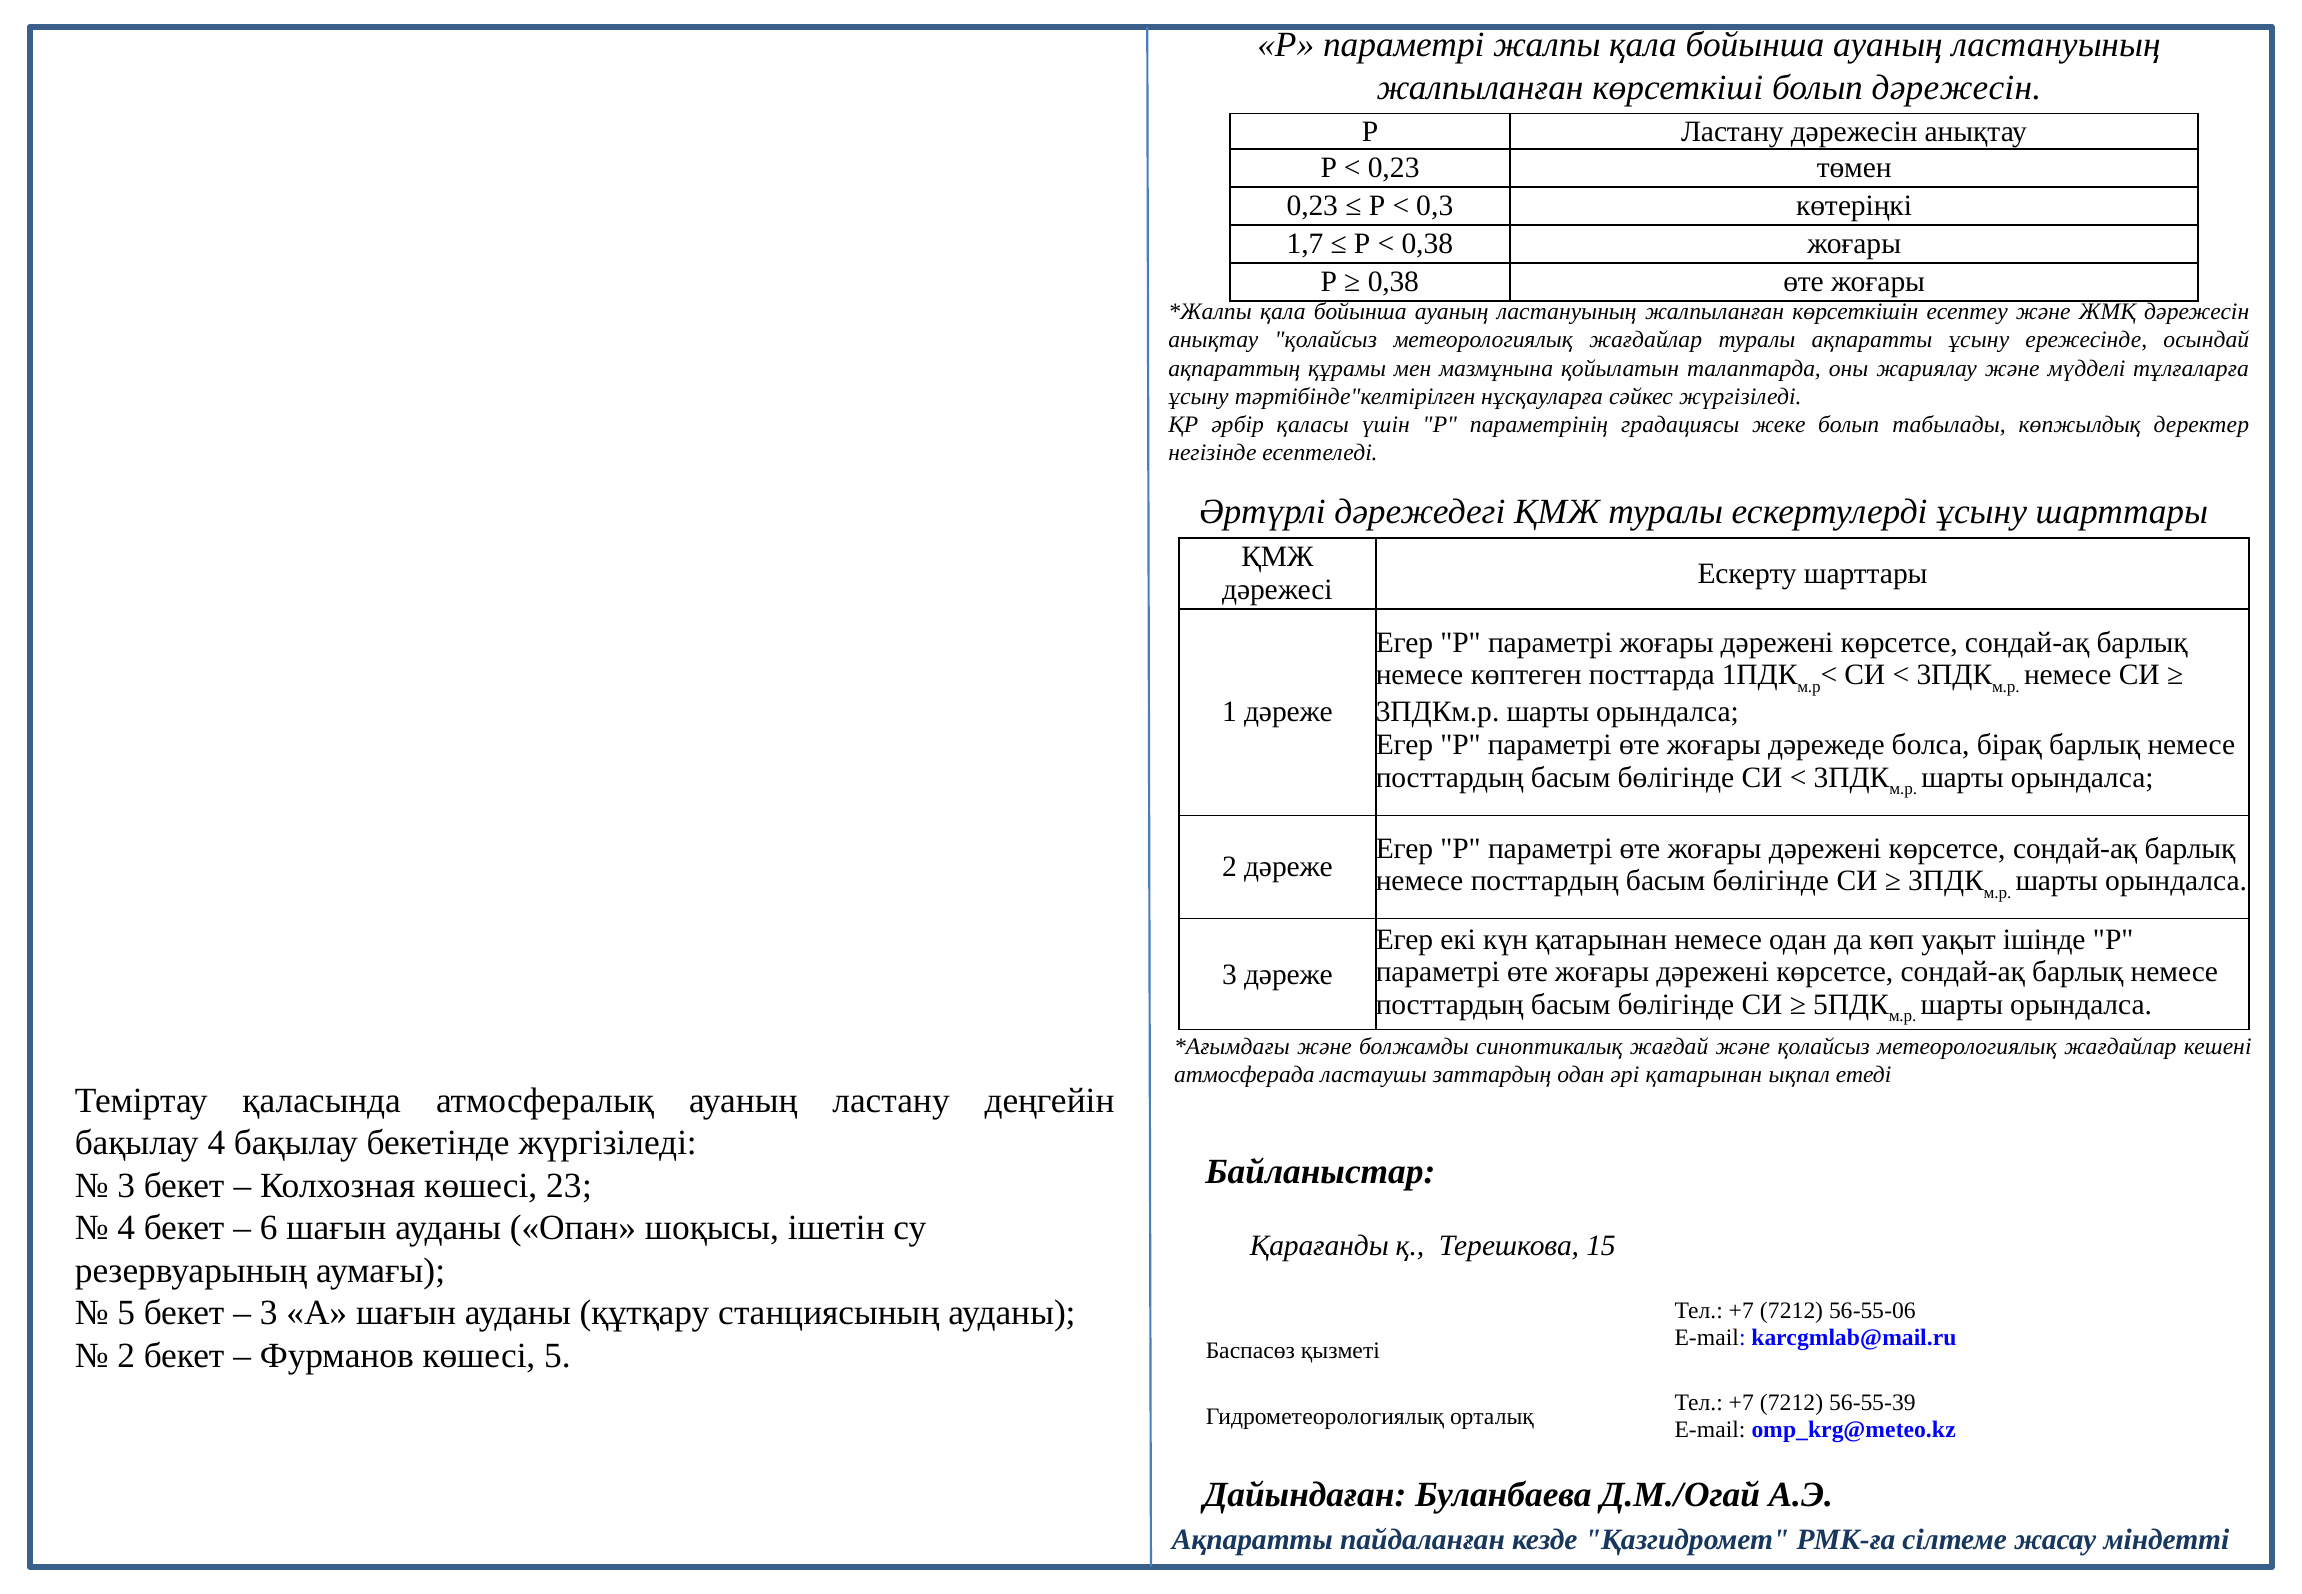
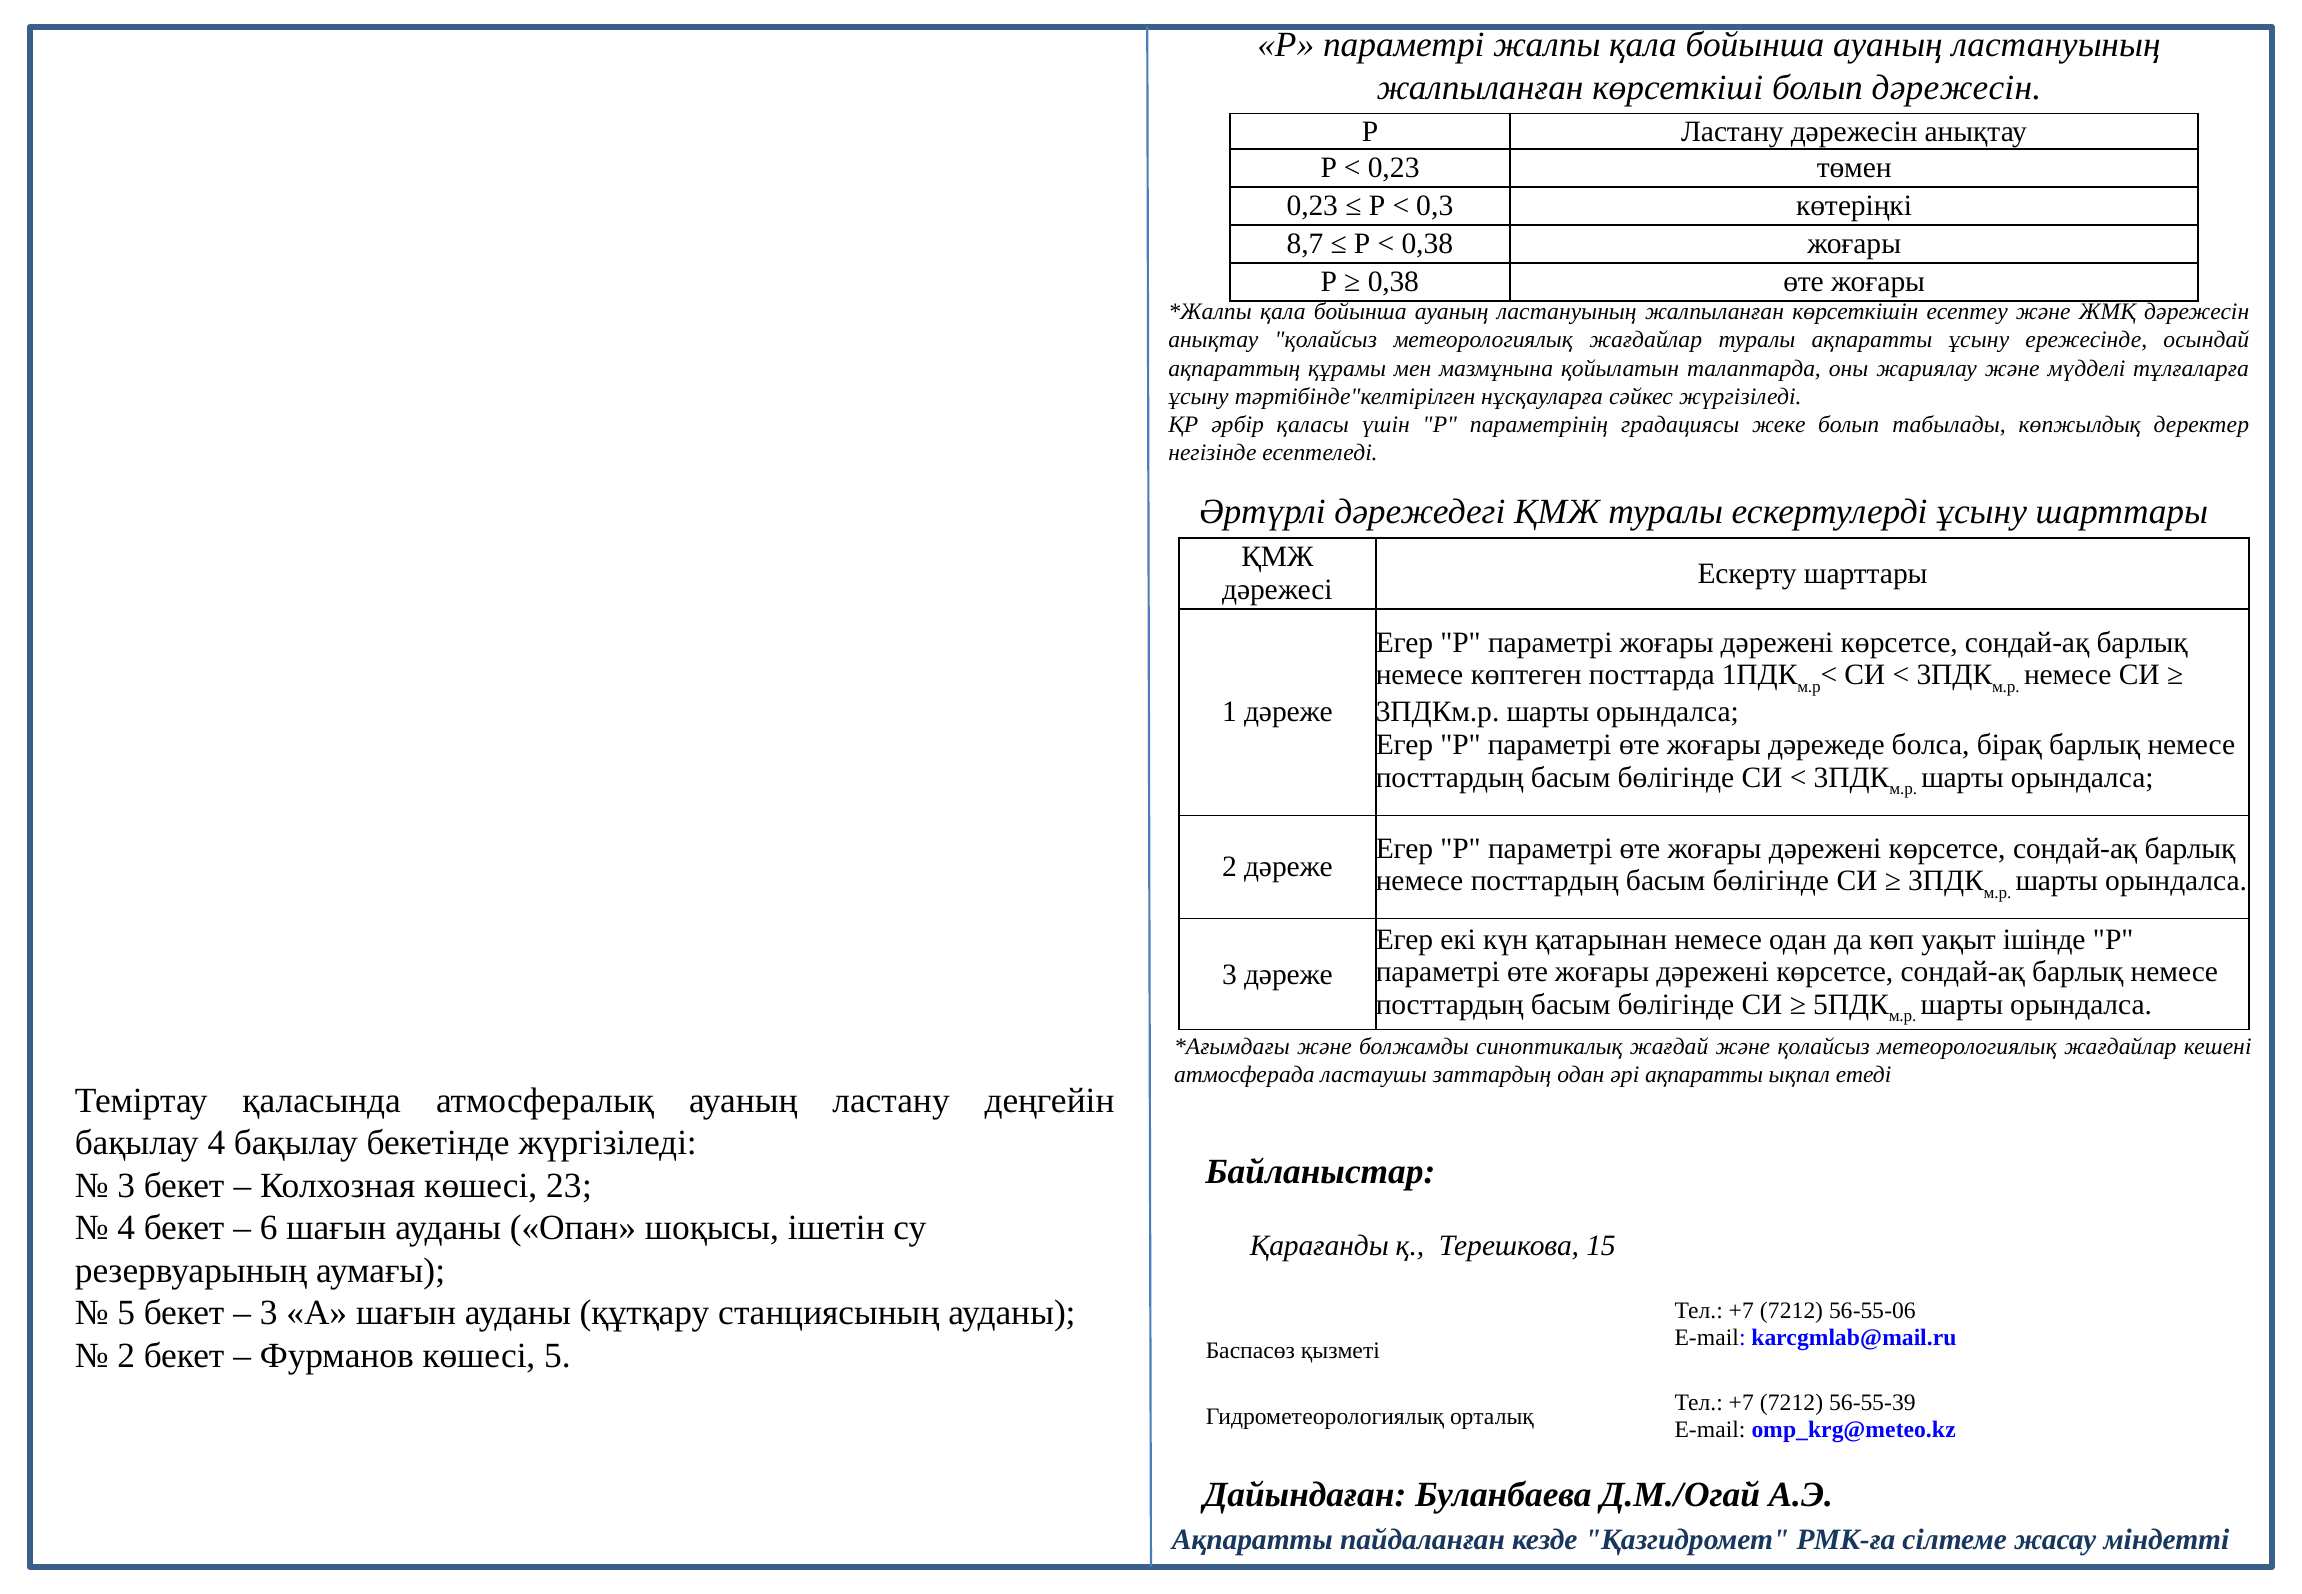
1,7: 1,7 -> 8,7 (1305, 244)
әрі қатарынан: қатарынан -> ақпаратты (1704, 1074)
